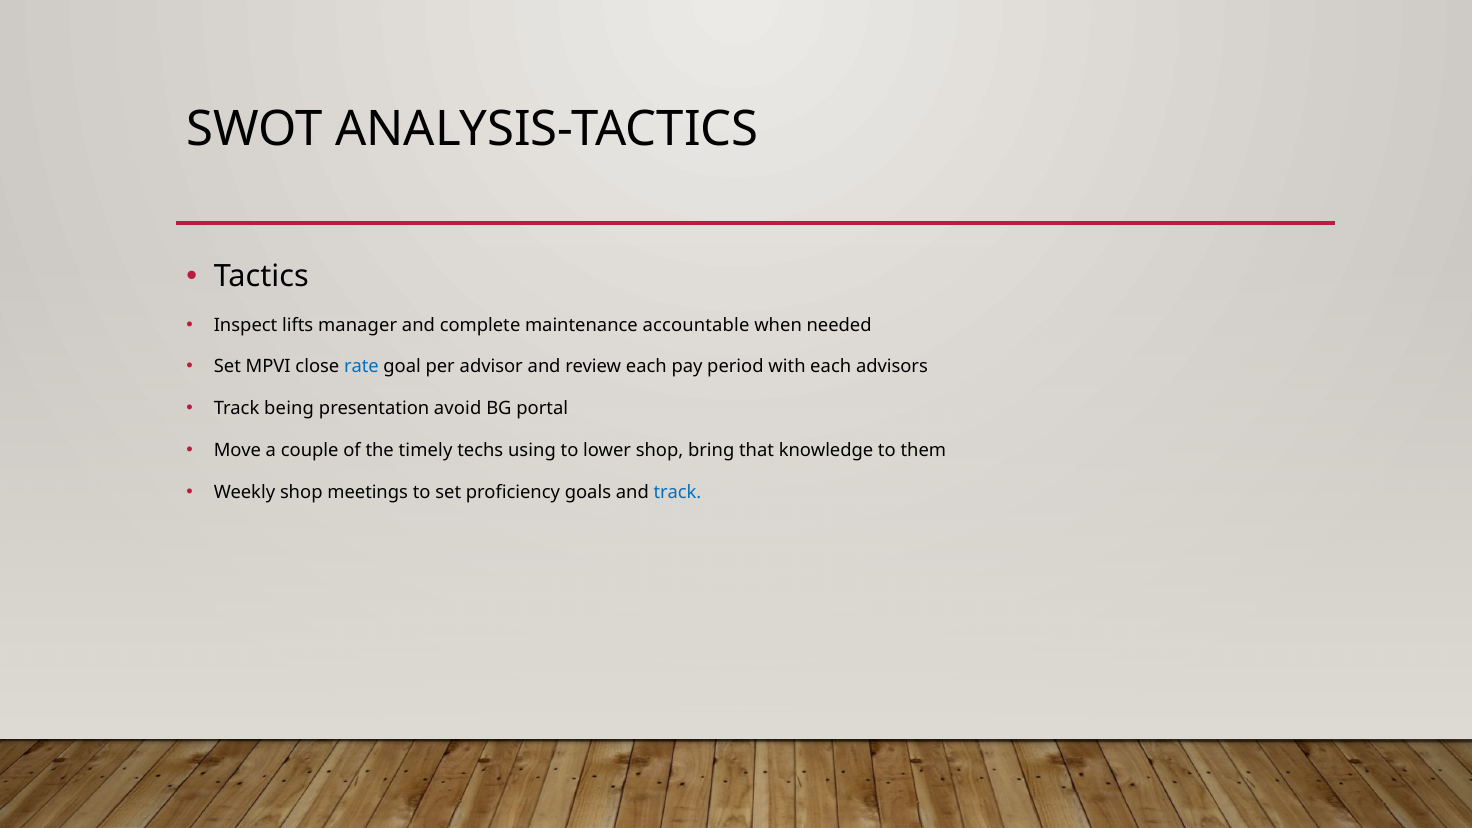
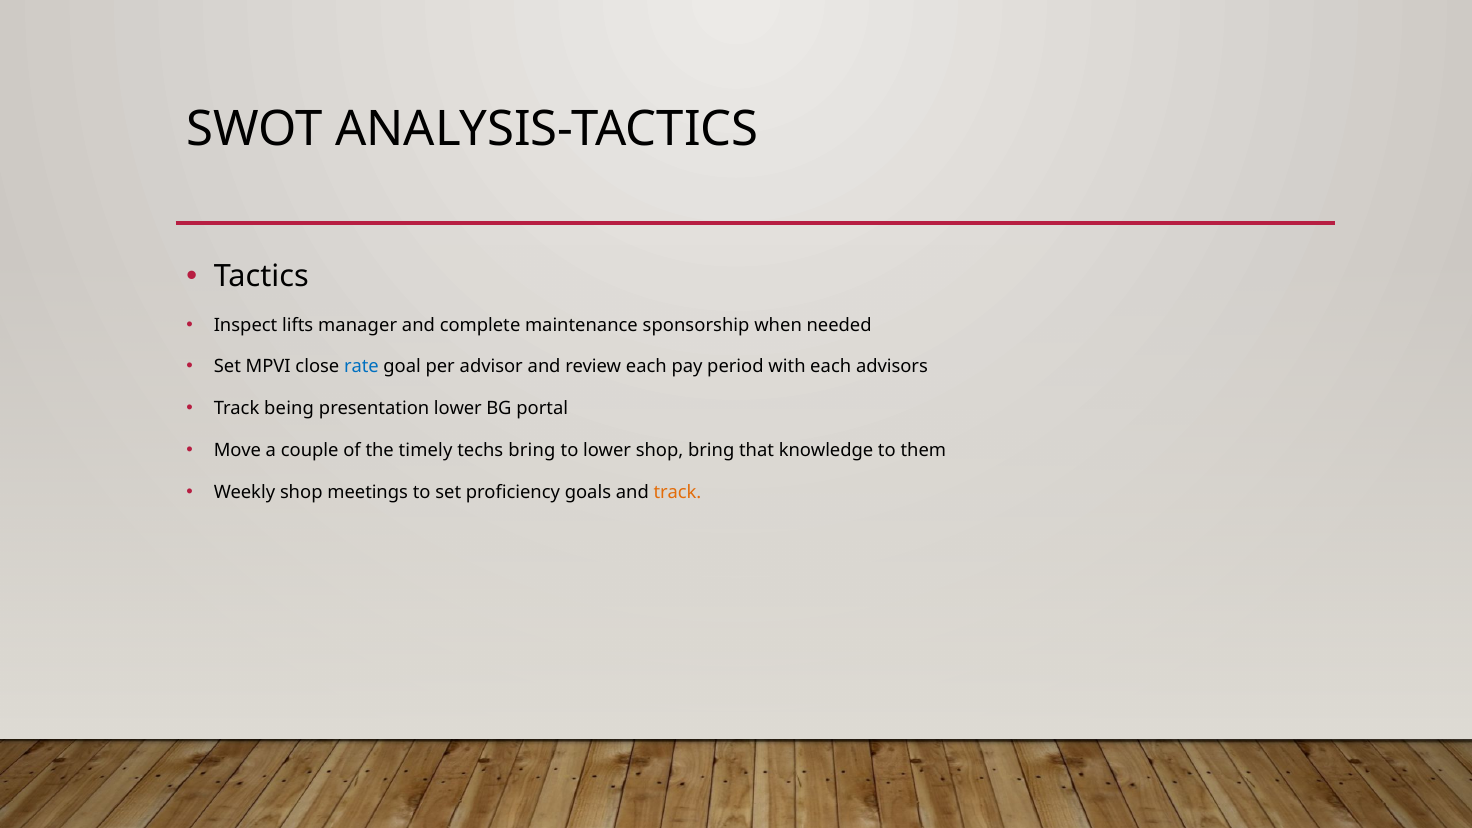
accountable: accountable -> sponsorship (696, 325)
presentation avoid: avoid -> lower (458, 409)
techs using: using -> bring (532, 451)
track colour: blue -> orange (677, 492)
